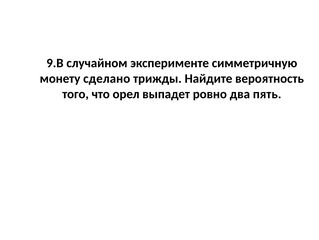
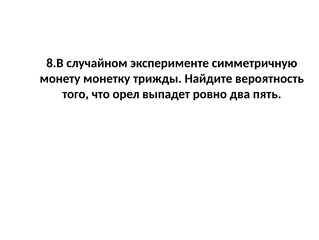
9.В: 9.В -> 8.В (55, 63)
сделано: сделано -> монетку (107, 78)
